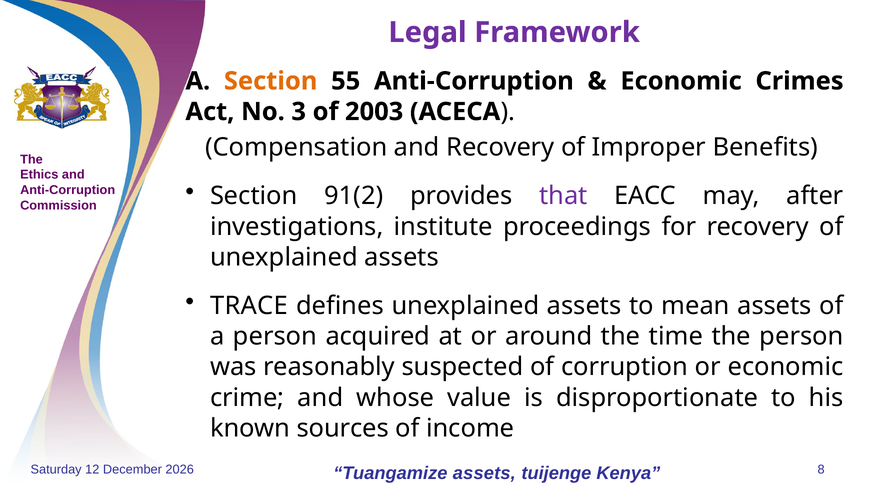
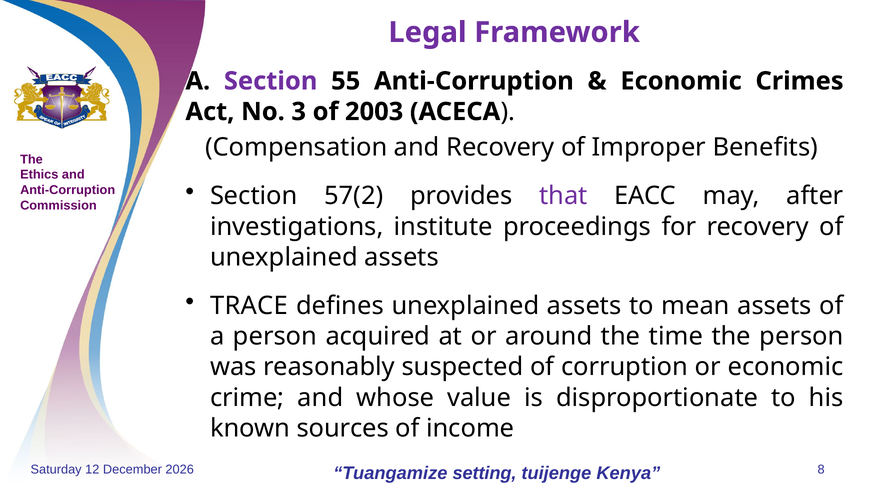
Section colour: orange -> purple (271, 81)
91(2: 91(2 -> 57(2 (354, 196)
Tuangamize assets: assets -> setting (484, 474)
